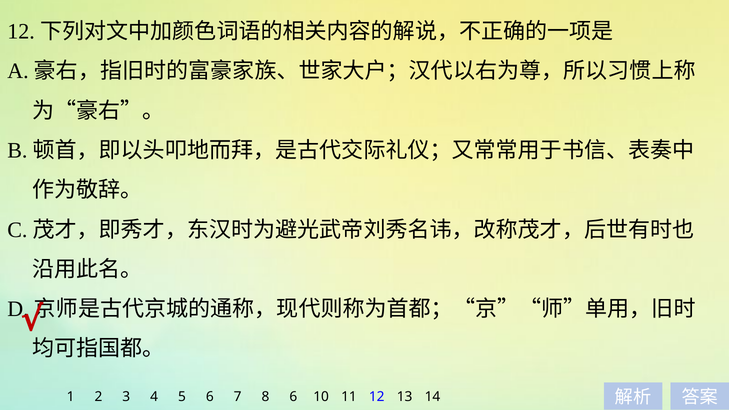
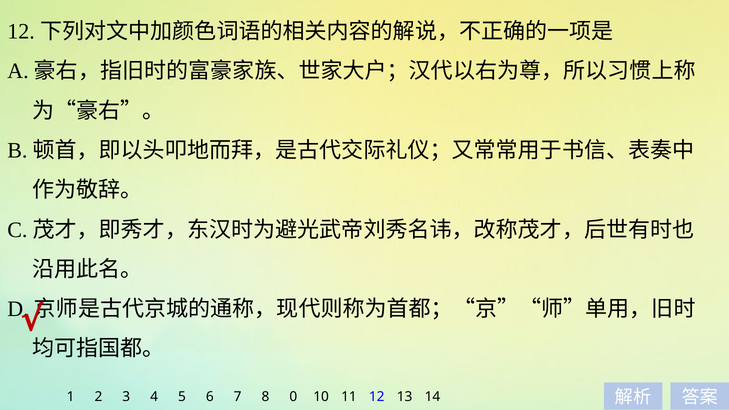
8 6: 6 -> 0 (293, 397)
